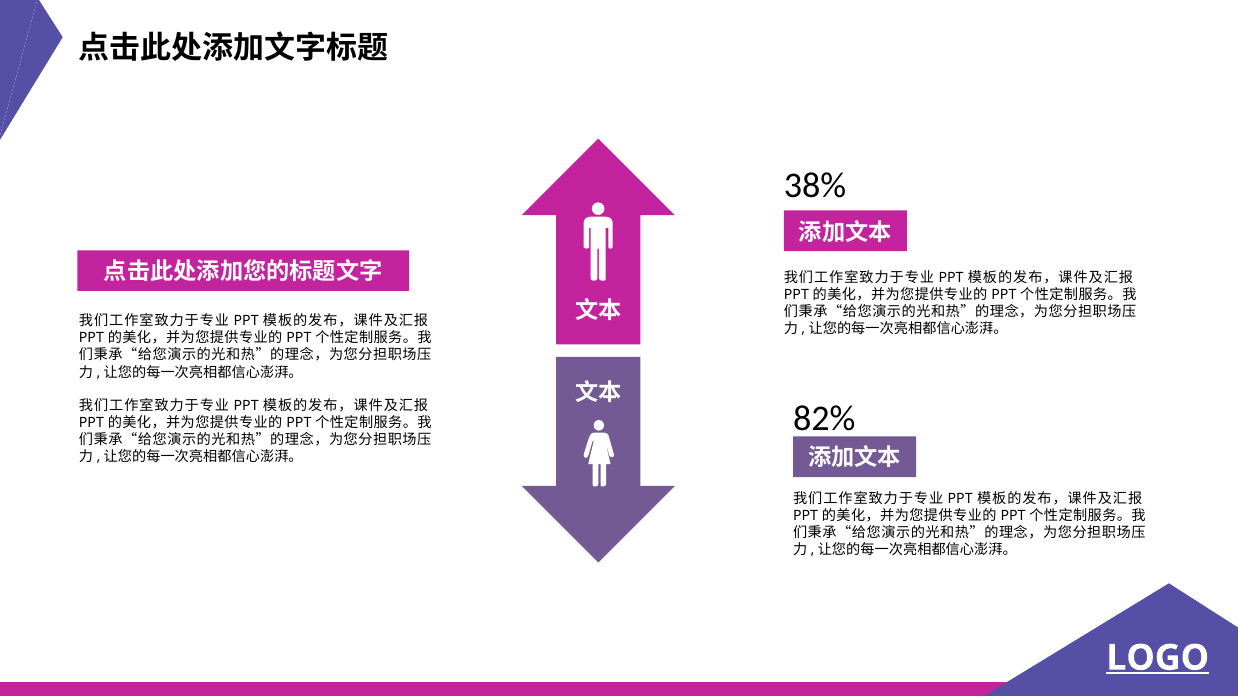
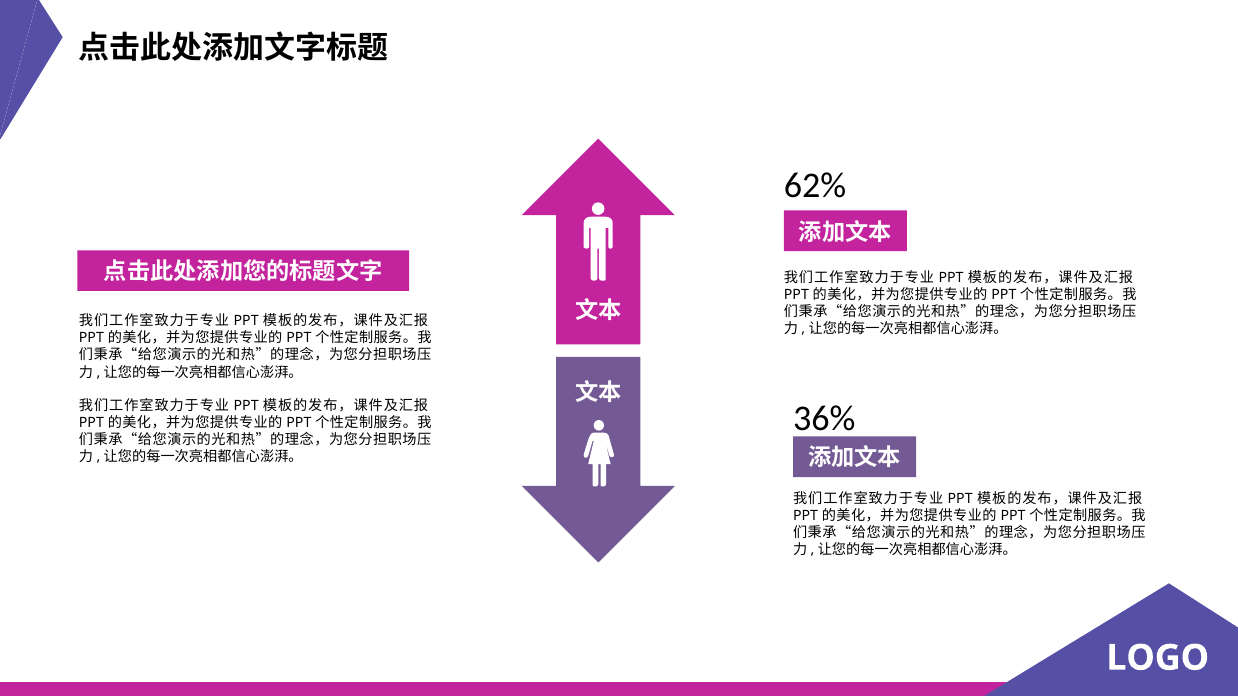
38%: 38% -> 62% (815, 186)
82%: 82% -> 36% (824, 419)
LOGO underline: present -> none (1158, 658)
